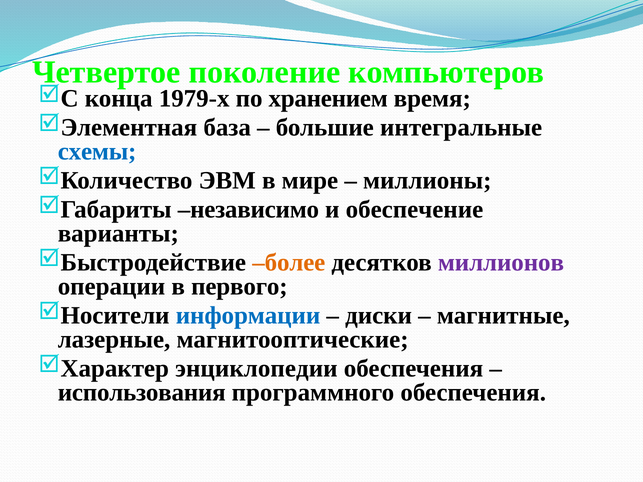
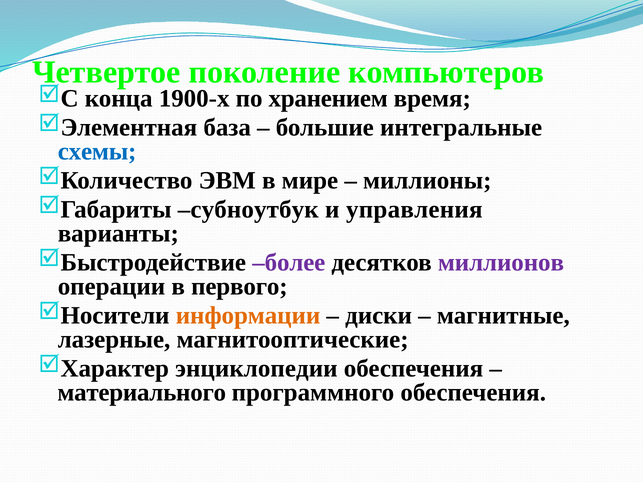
1979-х: 1979-х -> 1900-х (194, 98)
независимо: независимо -> субноутбук (248, 209)
обеспечение: обеспечение -> управления (414, 209)
более colour: orange -> purple (289, 263)
информации colour: blue -> orange (248, 316)
использования: использования -> материального (142, 393)
